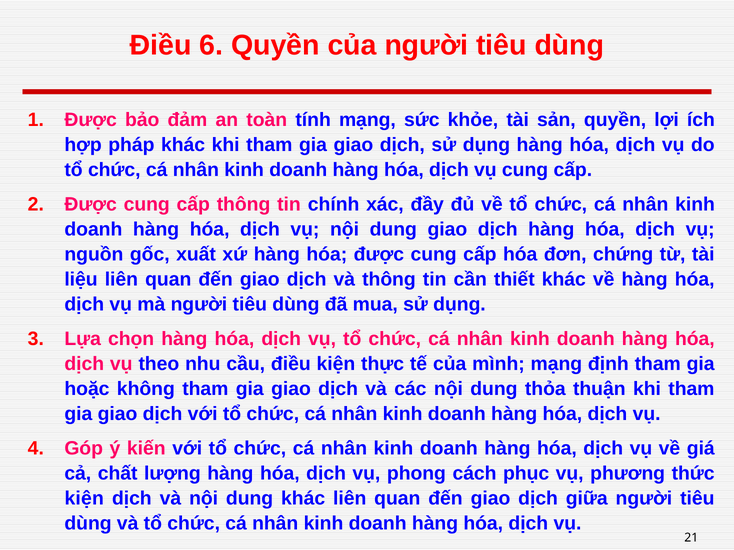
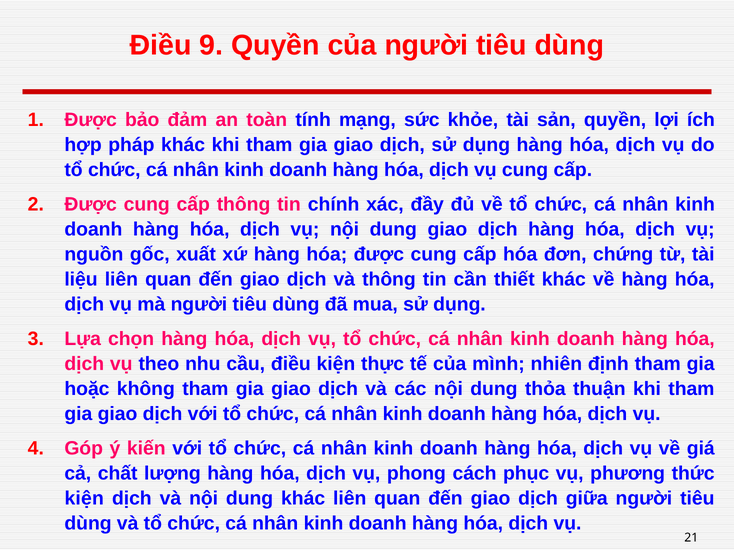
6: 6 -> 9 (211, 46)
mình mạng: mạng -> nhiên (556, 364)
